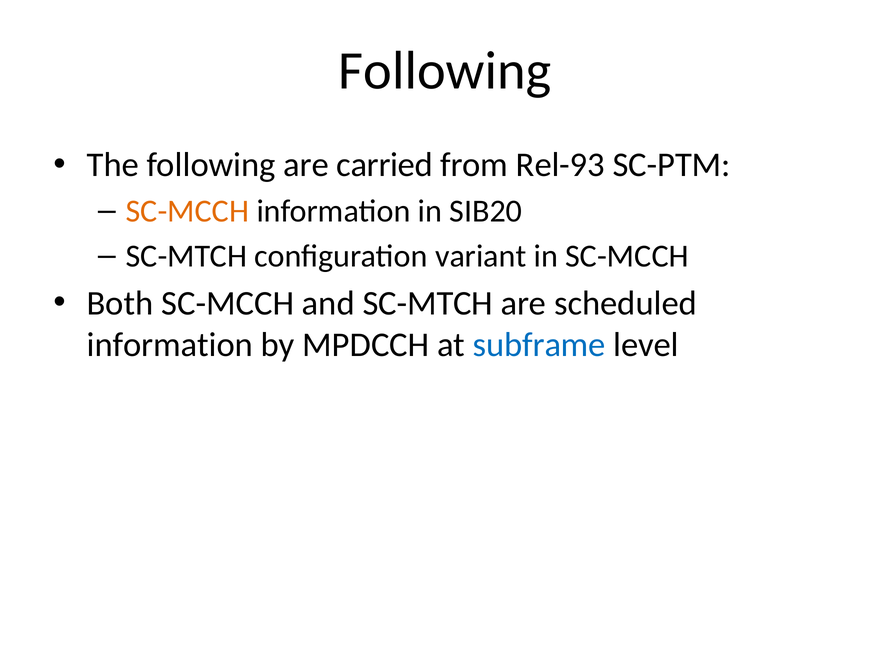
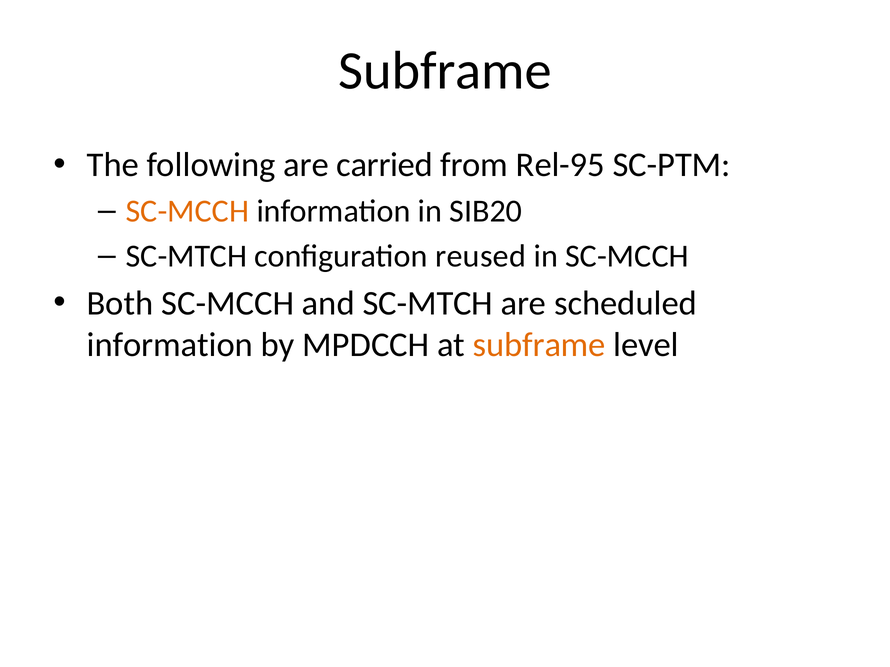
Following: Following -> Subframe (445, 71)
Rel-93: Rel-93 -> Rel-95 (560, 165)
variant: variant -> reused (481, 256)
subframe colour: blue -> orange (539, 345)
